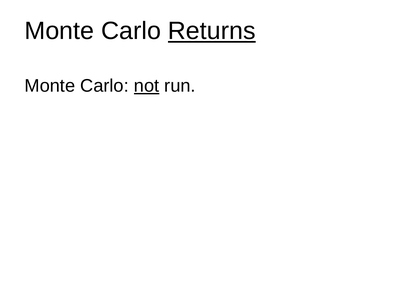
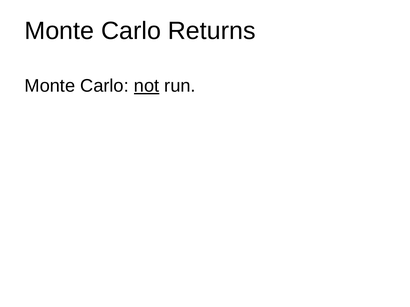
Returns underline: present -> none (212, 31)
